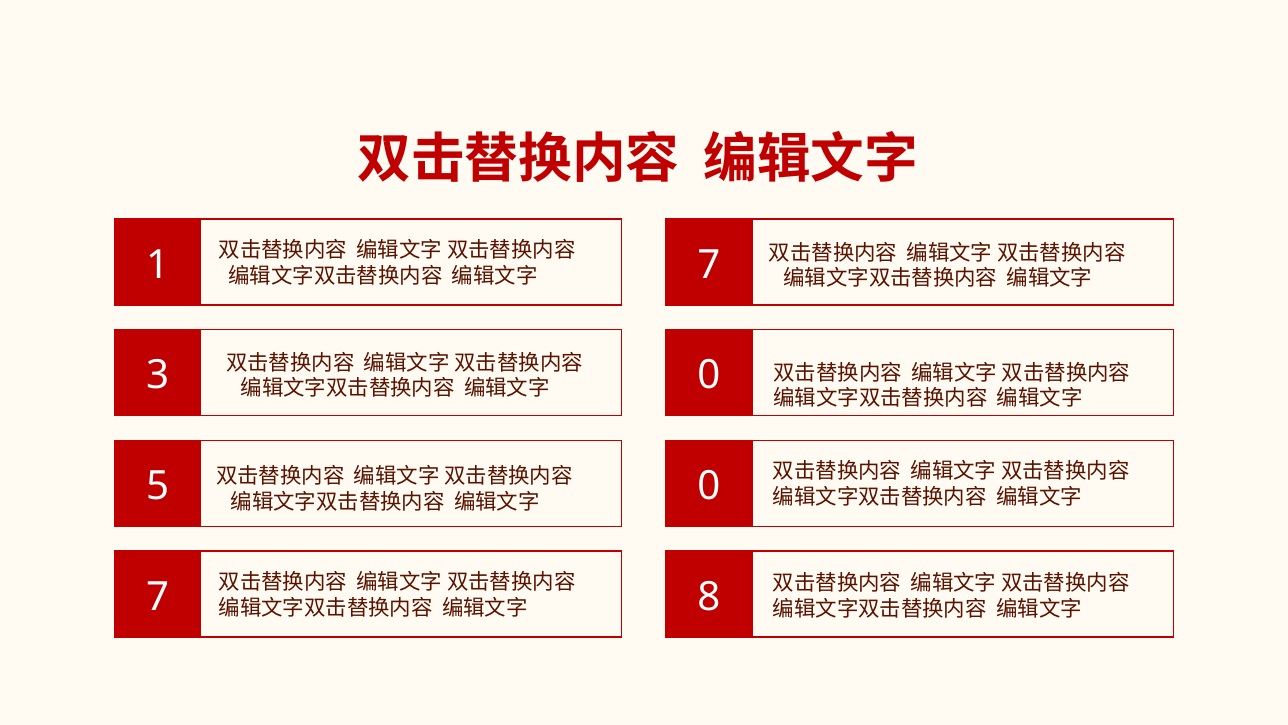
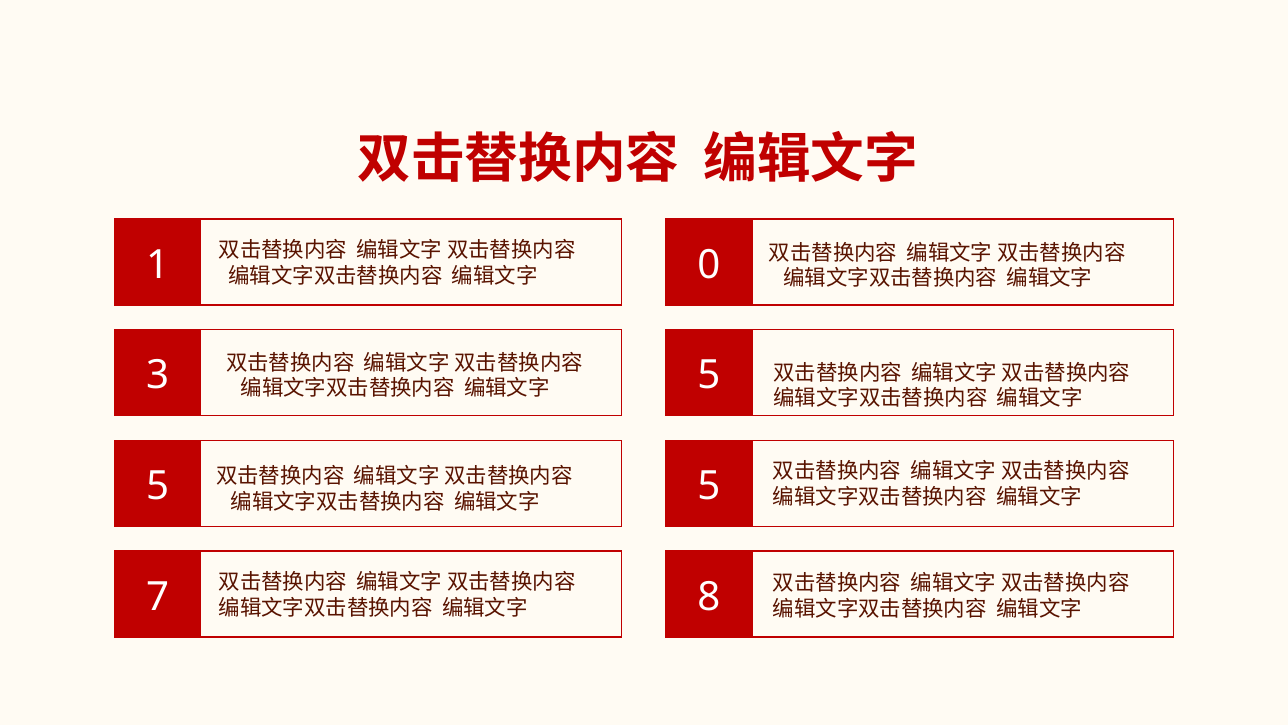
7: 7 -> 0 (709, 265)
3 0: 0 -> 5 (709, 375)
0: 0 -> 5 (709, 486)
